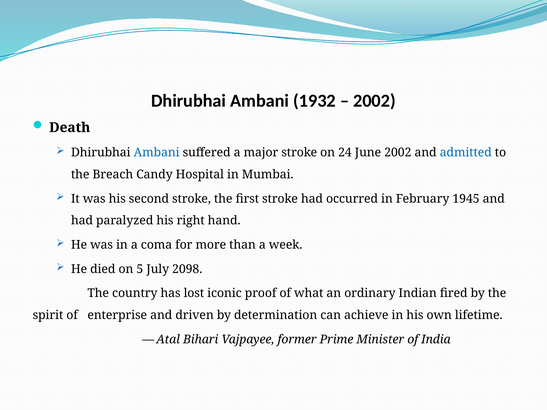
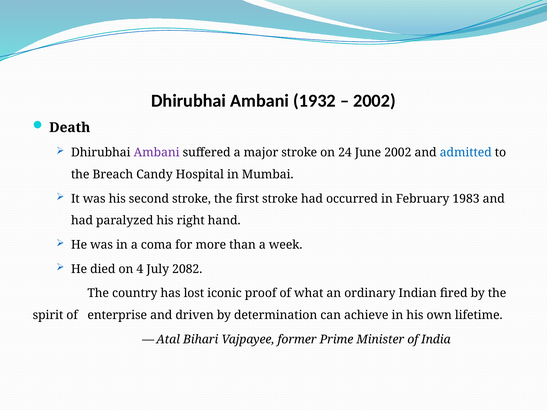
Ambani colour: blue -> purple (157, 153)
1945: 1945 -> 1983 (466, 199)
5: 5 -> 4 (140, 269)
2098: 2098 -> 2082 (187, 269)
